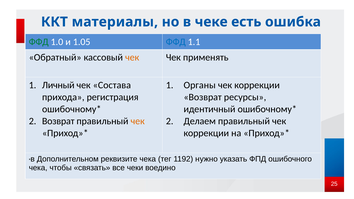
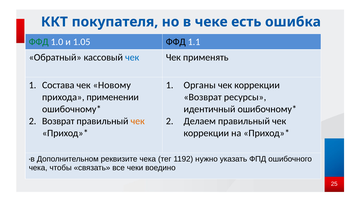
материалы: материалы -> покупателя (115, 22)
ФФД colour: blue -> black (176, 42)
чек colour: orange -> blue (132, 57)
Личный: Личный -> Состава (58, 85)
Состава: Состава -> Новому (112, 85)
регистрация: регистрация -> применении (113, 97)
